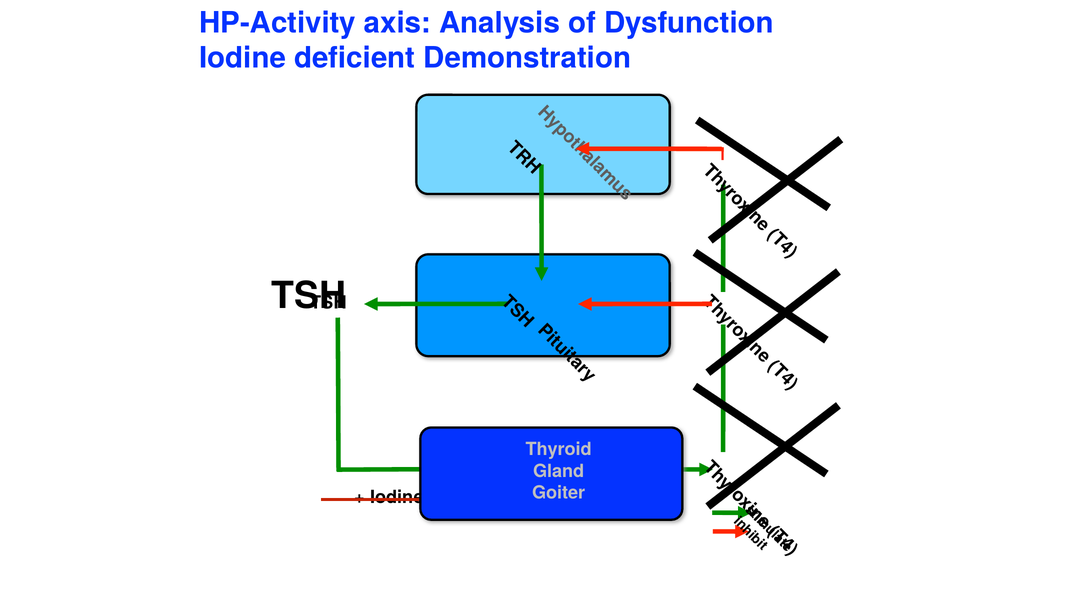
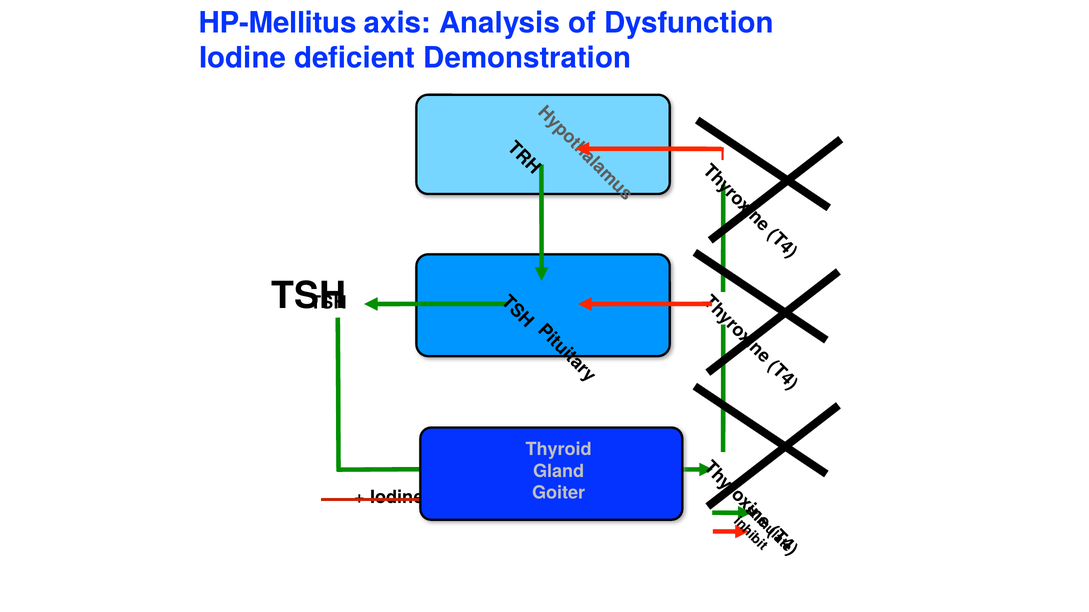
HP-Activity: HP-Activity -> HP-Mellitus (278, 23)
